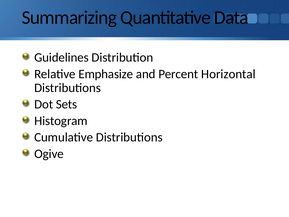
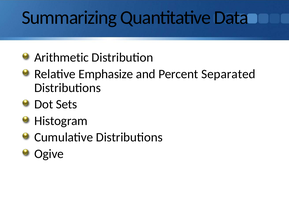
Guidelines: Guidelines -> Arithmetic (61, 57)
Horizontal: Horizontal -> Separated (228, 74)
